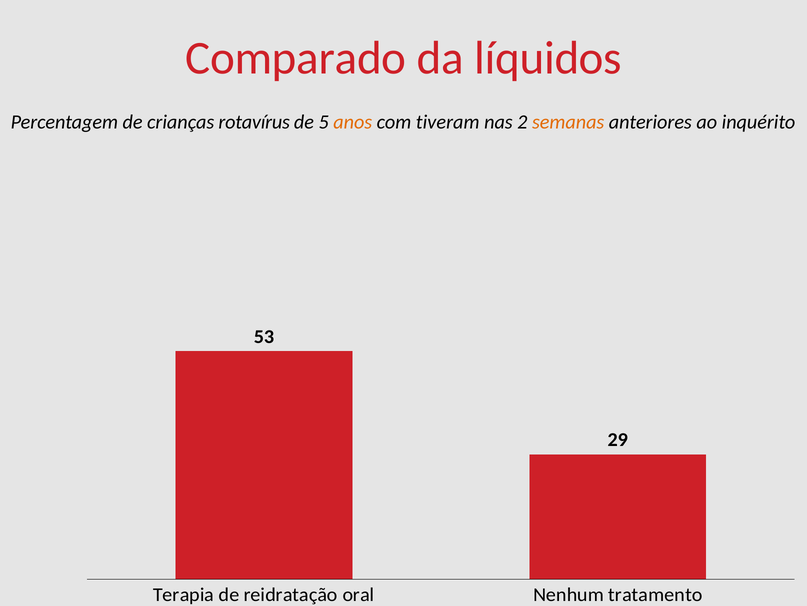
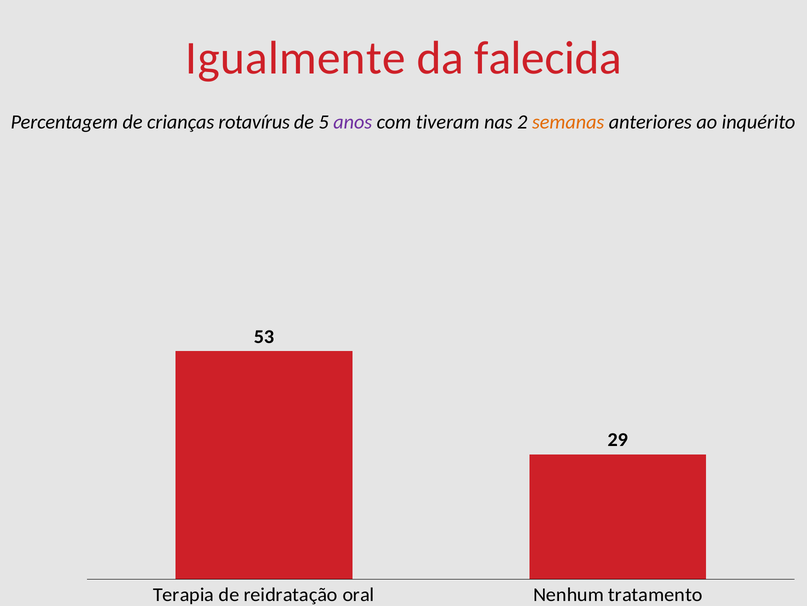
Comparado: Comparado -> Igualmente (295, 58)
líquidos: líquidos -> falecida (548, 58)
anos colour: orange -> purple (353, 122)
